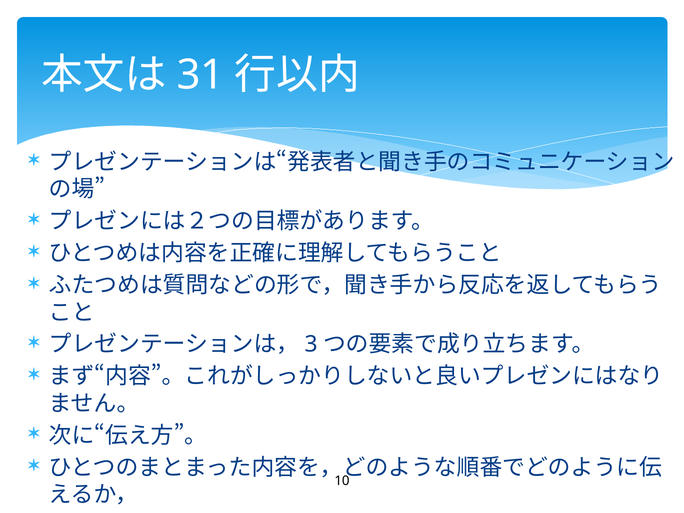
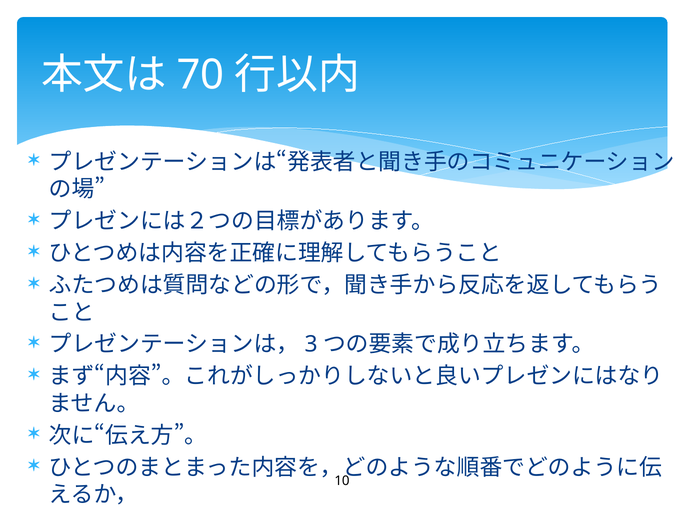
31: 31 -> 70 (200, 75)
